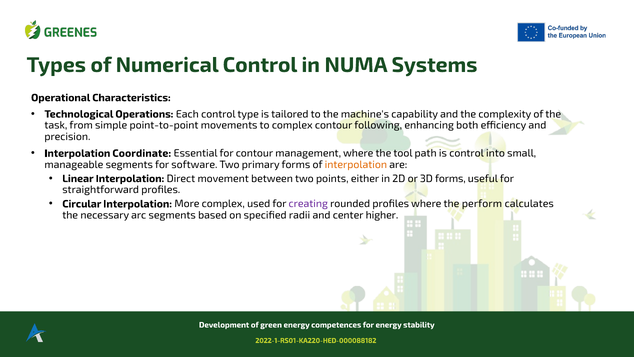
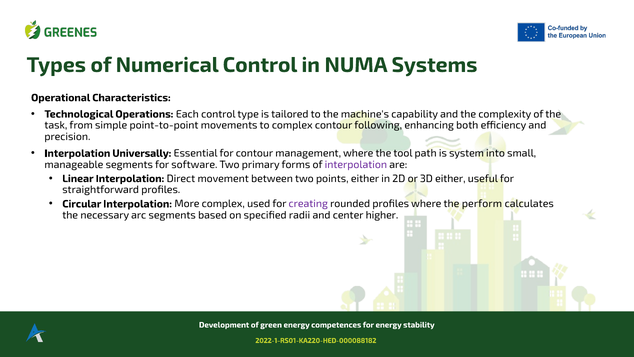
Coordinate: Coordinate -> Universally (142, 153)
is control: control -> system (467, 153)
interpolation colour: orange -> purple (356, 165)
3D forms: forms -> either (450, 178)
